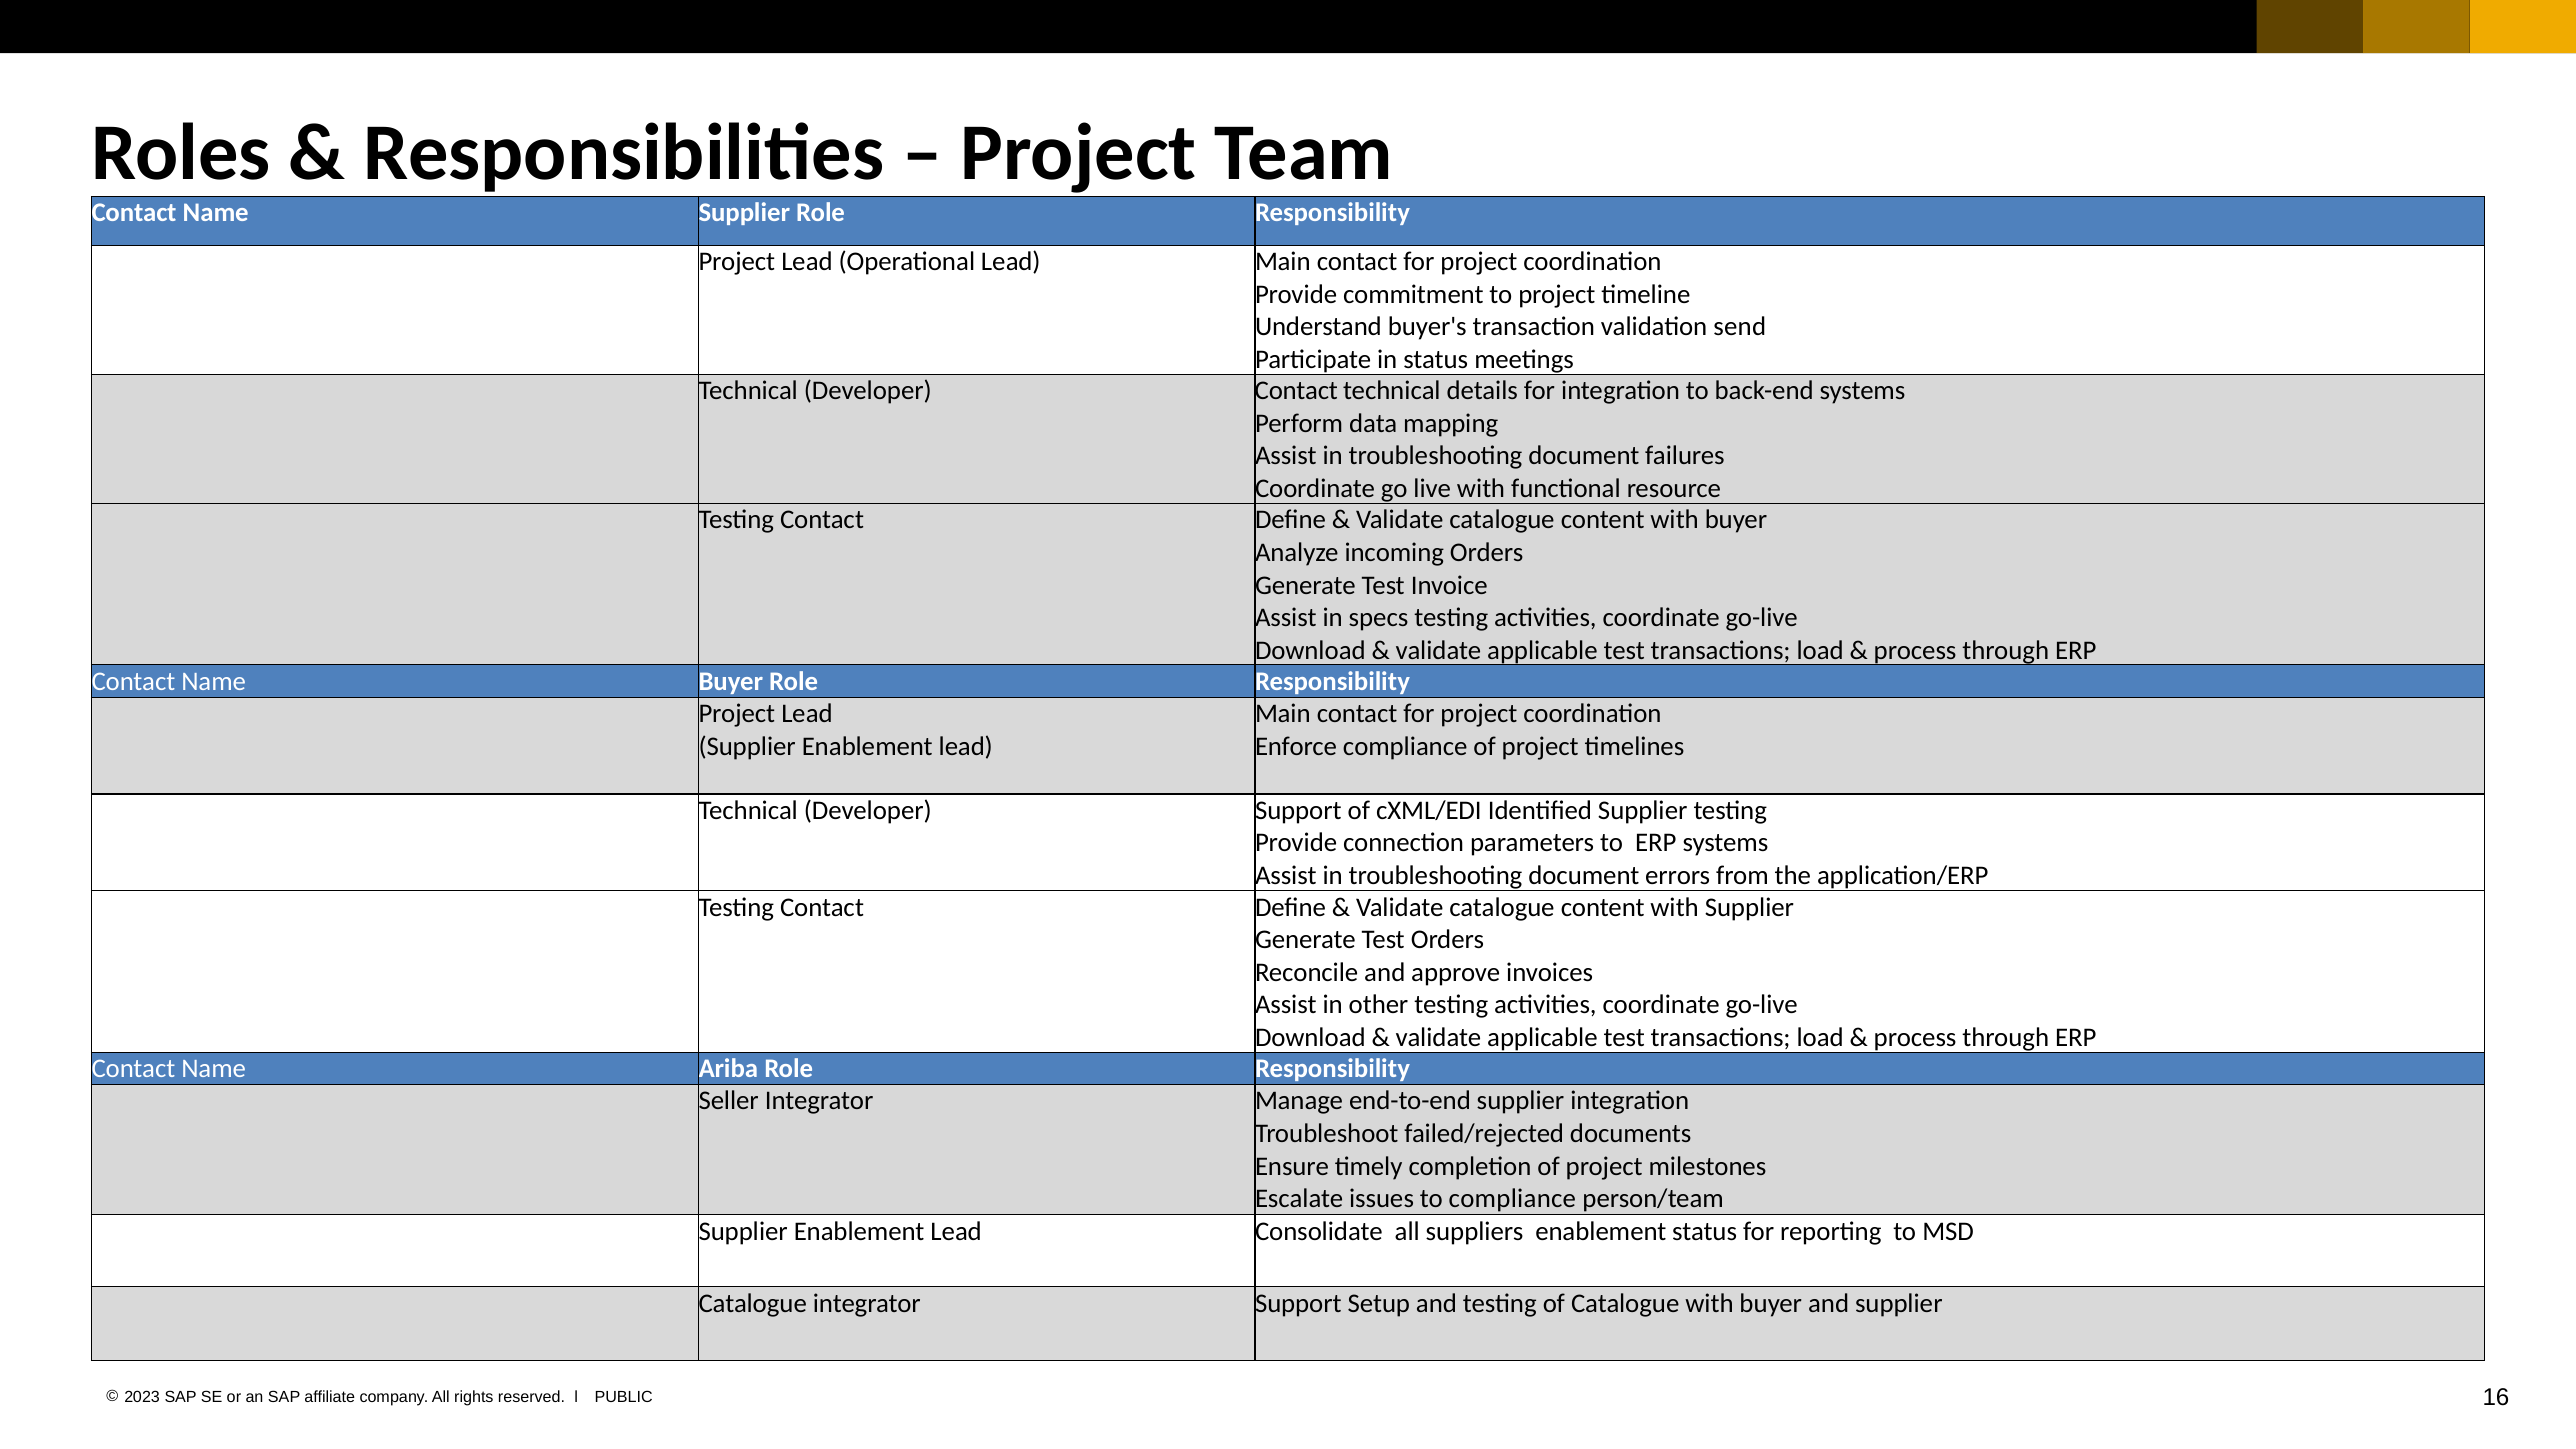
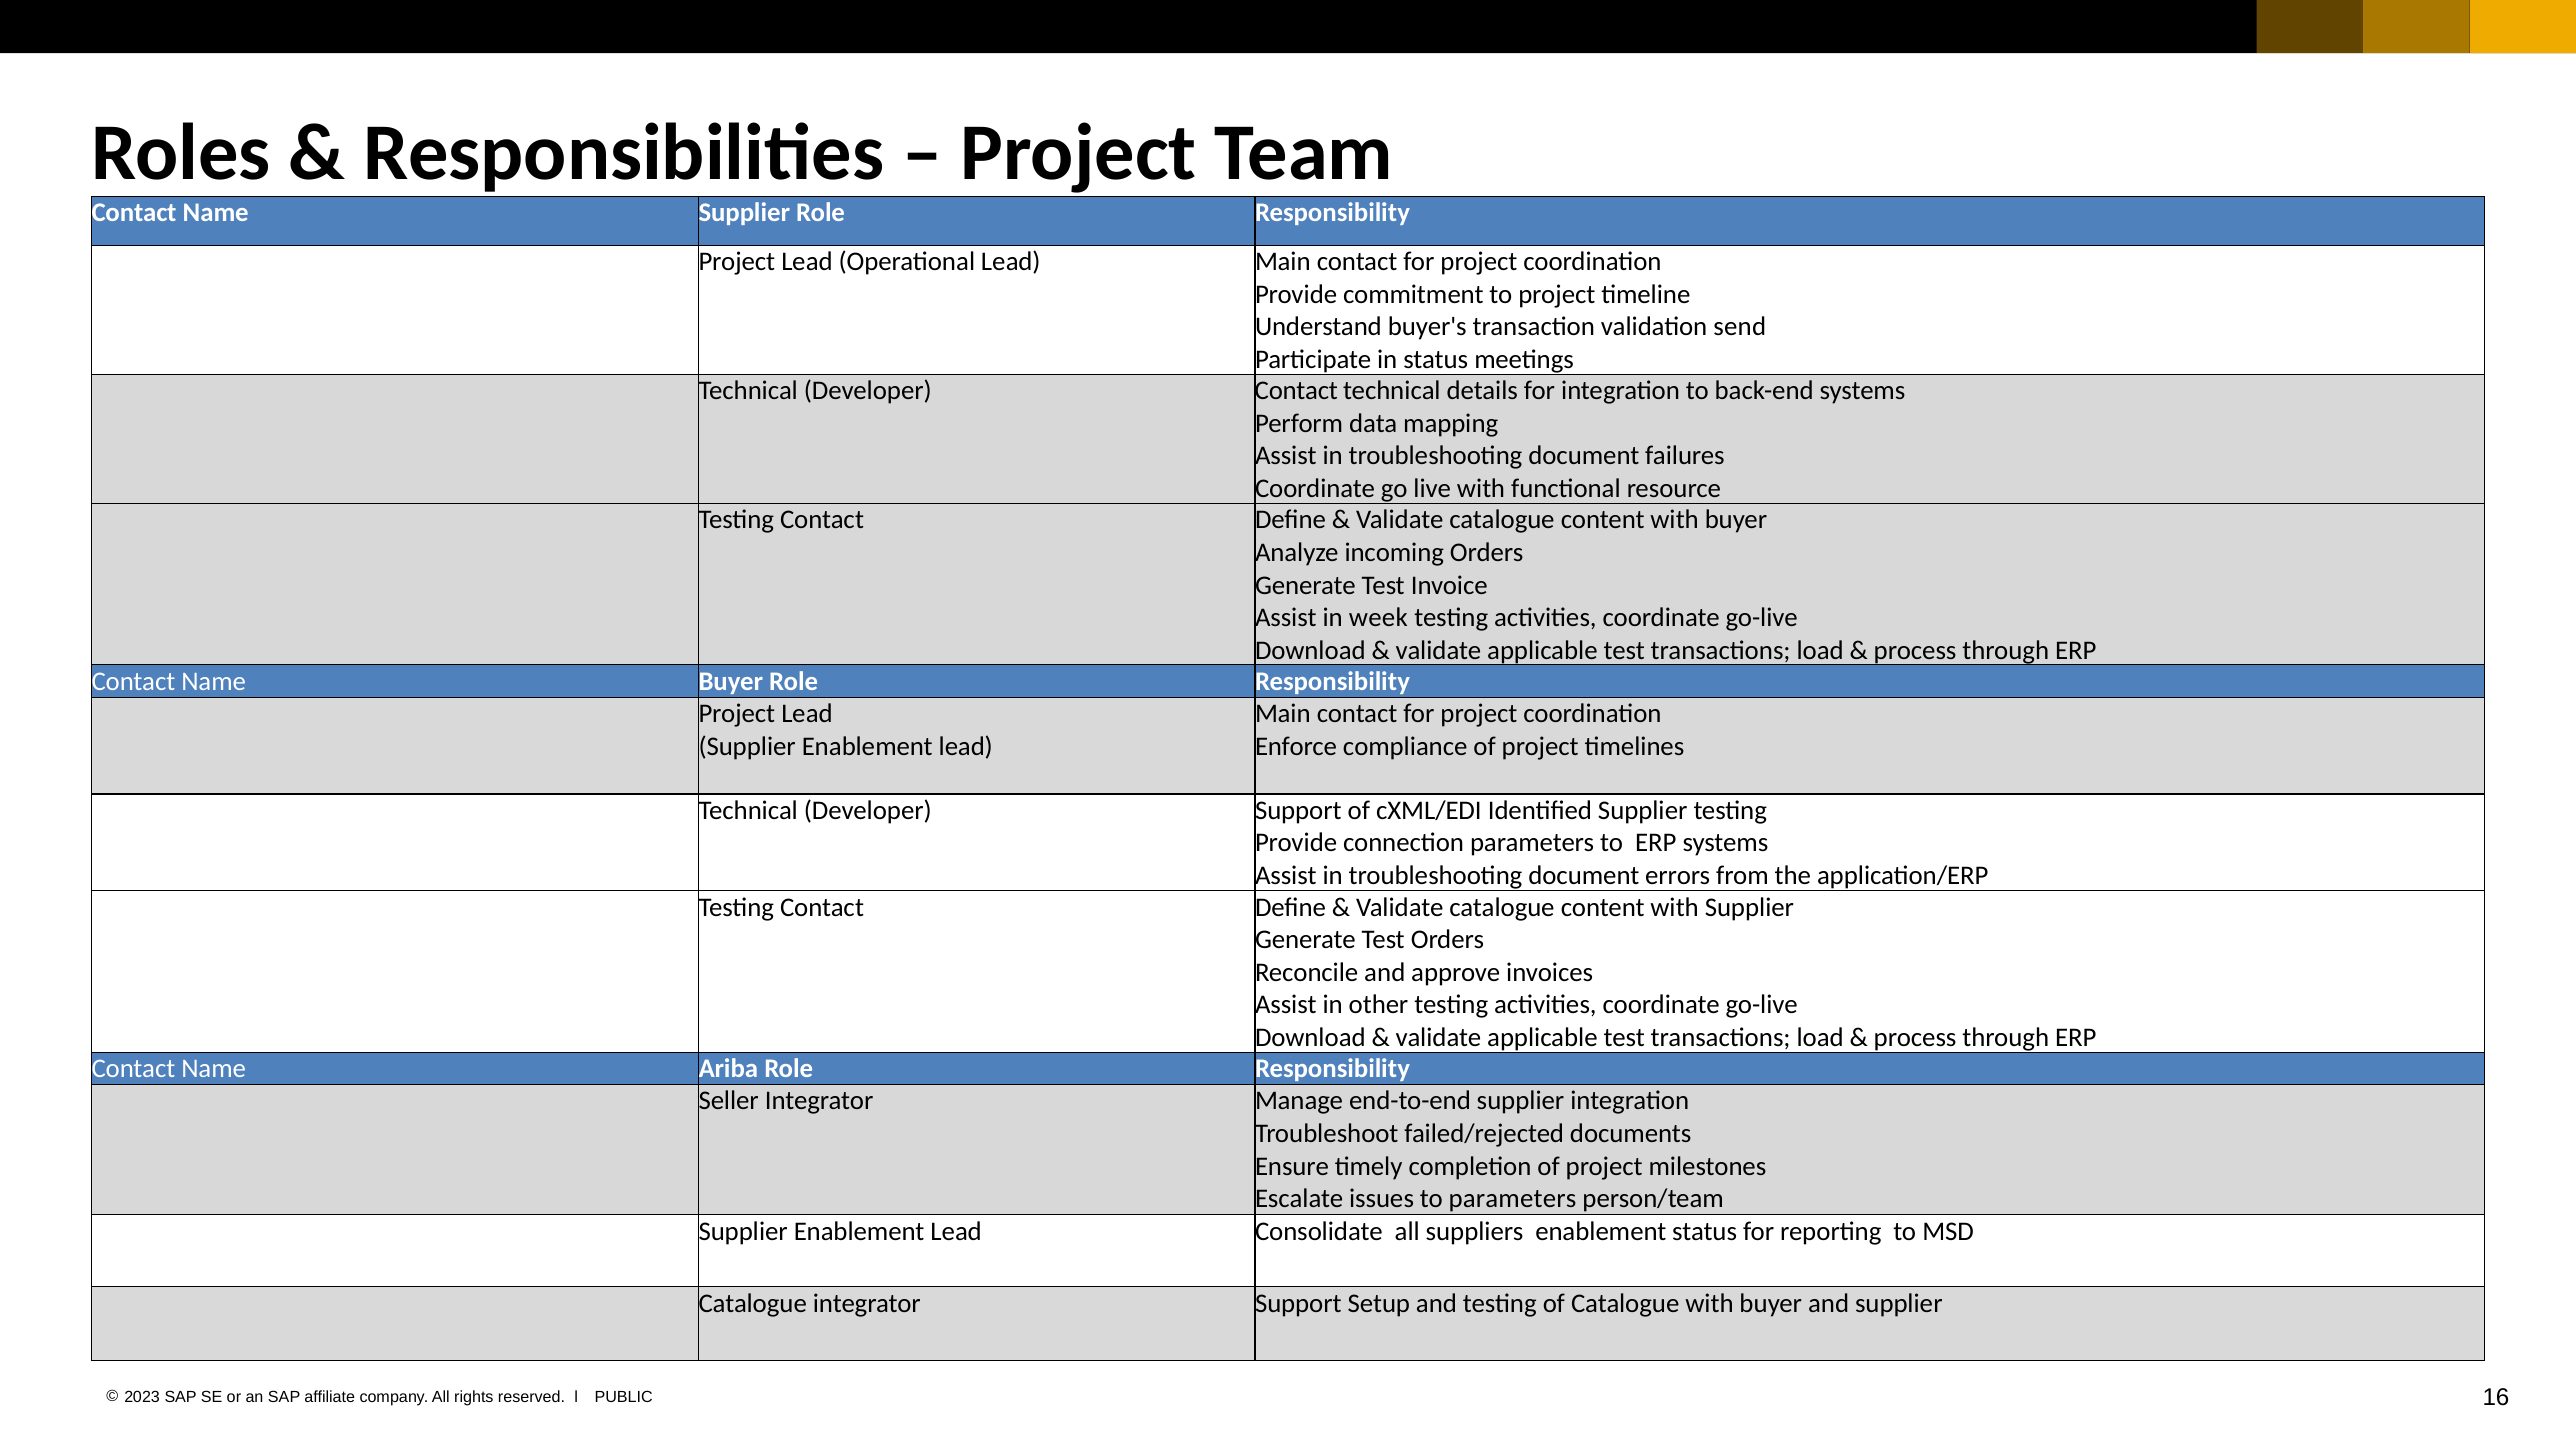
specs: specs -> week (1378, 618)
to compliance: compliance -> parameters (1512, 1199)
